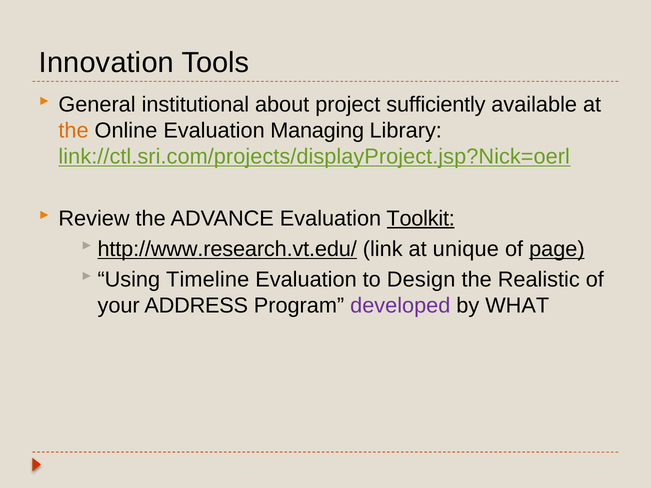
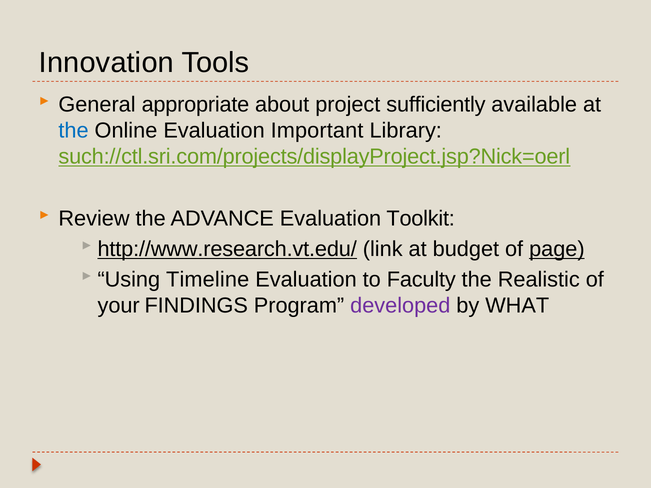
institutional: institutional -> appropriate (195, 105)
the colour: orange -> blue (74, 131)
Managing: Managing -> Important (317, 131)
link://ctl.sri.com/projects/displayProject.jsp?Nick=oerl: link://ctl.sri.com/projects/displayProject.jsp?Nick=oerl -> such://ctl.sri.com/projects/displayProject.jsp?Nick=oerl (314, 157)
Toolkit underline: present -> none (421, 219)
unique: unique -> budget (466, 249)
Design: Design -> Faculty (421, 280)
ADDRESS: ADDRESS -> FINDINGS (196, 306)
